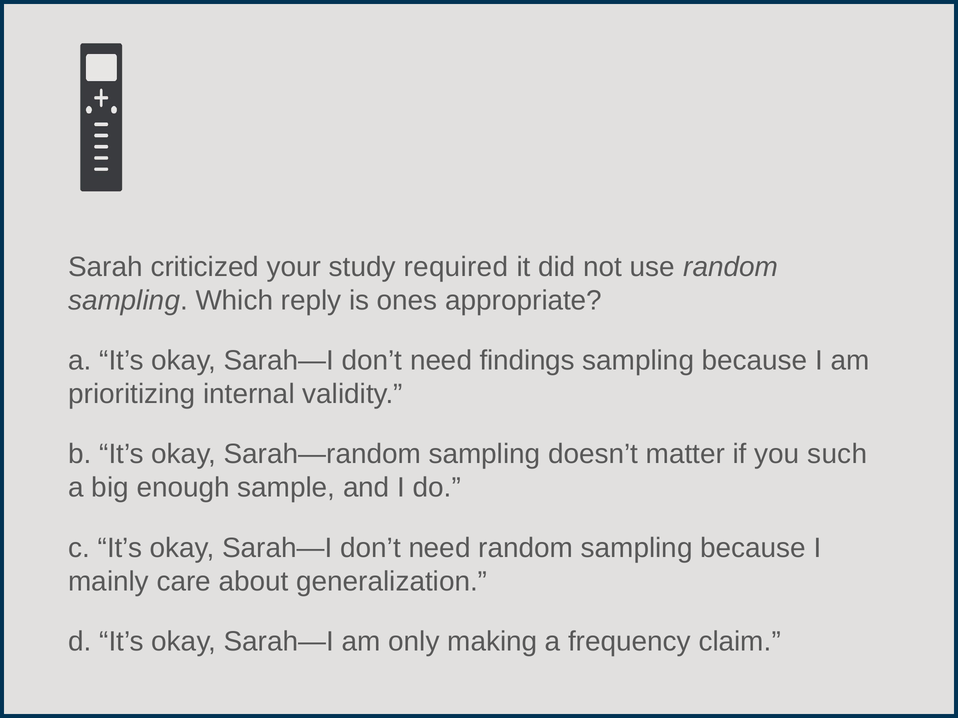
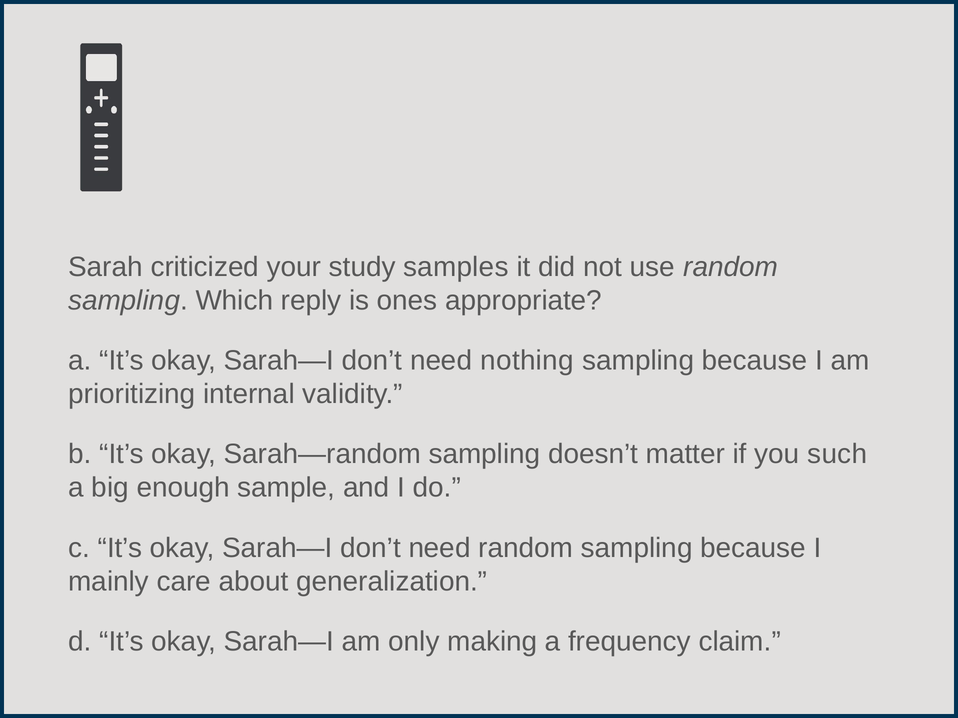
required: required -> samples (456, 267)
findings: findings -> nothing (527, 361)
